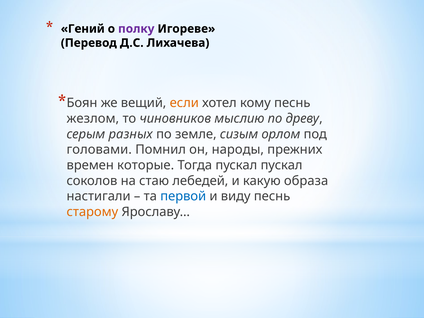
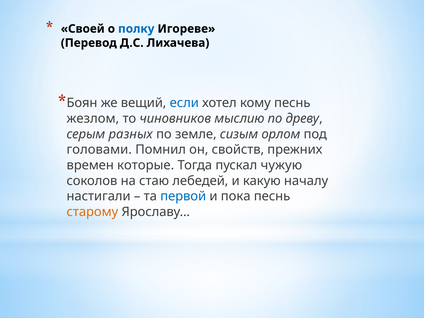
Гений: Гений -> Своей (83, 29)
полку colour: purple -> blue (136, 29)
если colour: orange -> blue (184, 103)
народы: народы -> свойств (238, 150)
пускал пускал: пускал -> чужую (281, 165)
образа: образа -> началу (306, 181)
виду: виду -> пока (236, 196)
